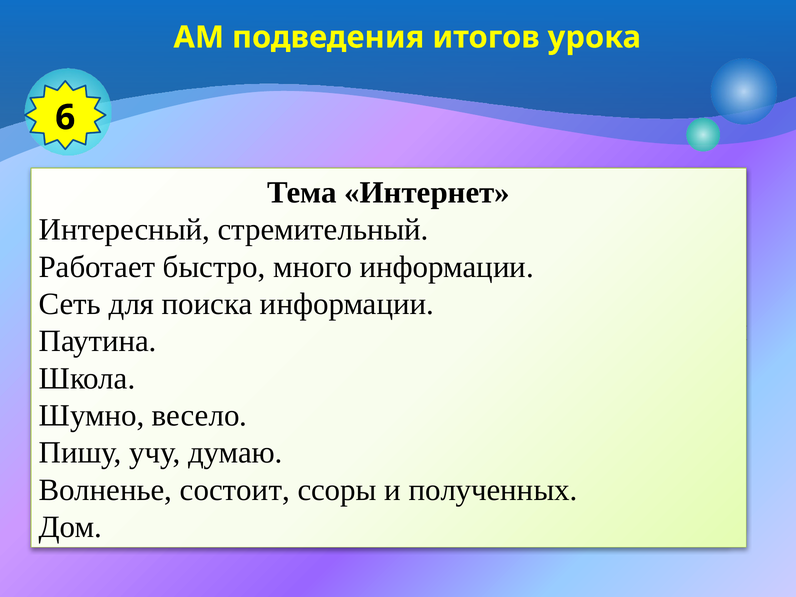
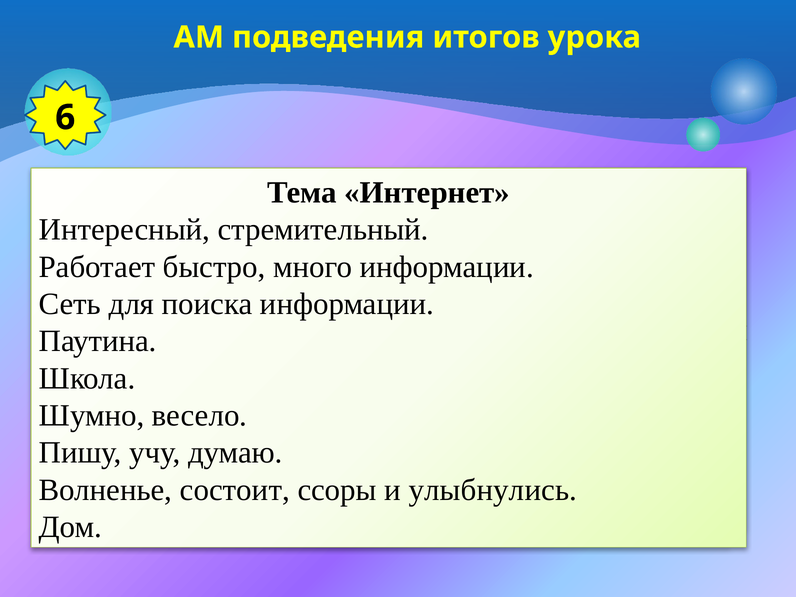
полученных: полученных -> улыбнулись (493, 490)
